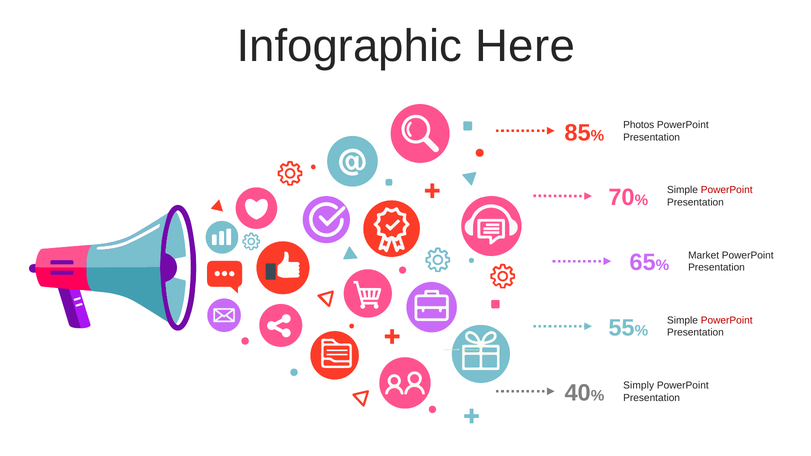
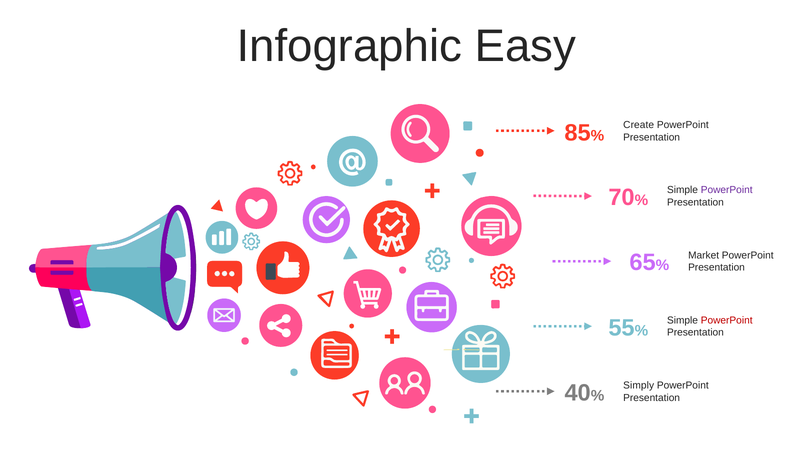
Here: Here -> Easy (525, 46)
Photos: Photos -> Create (639, 125)
PowerPoint colour: red -> purple (727, 190)
